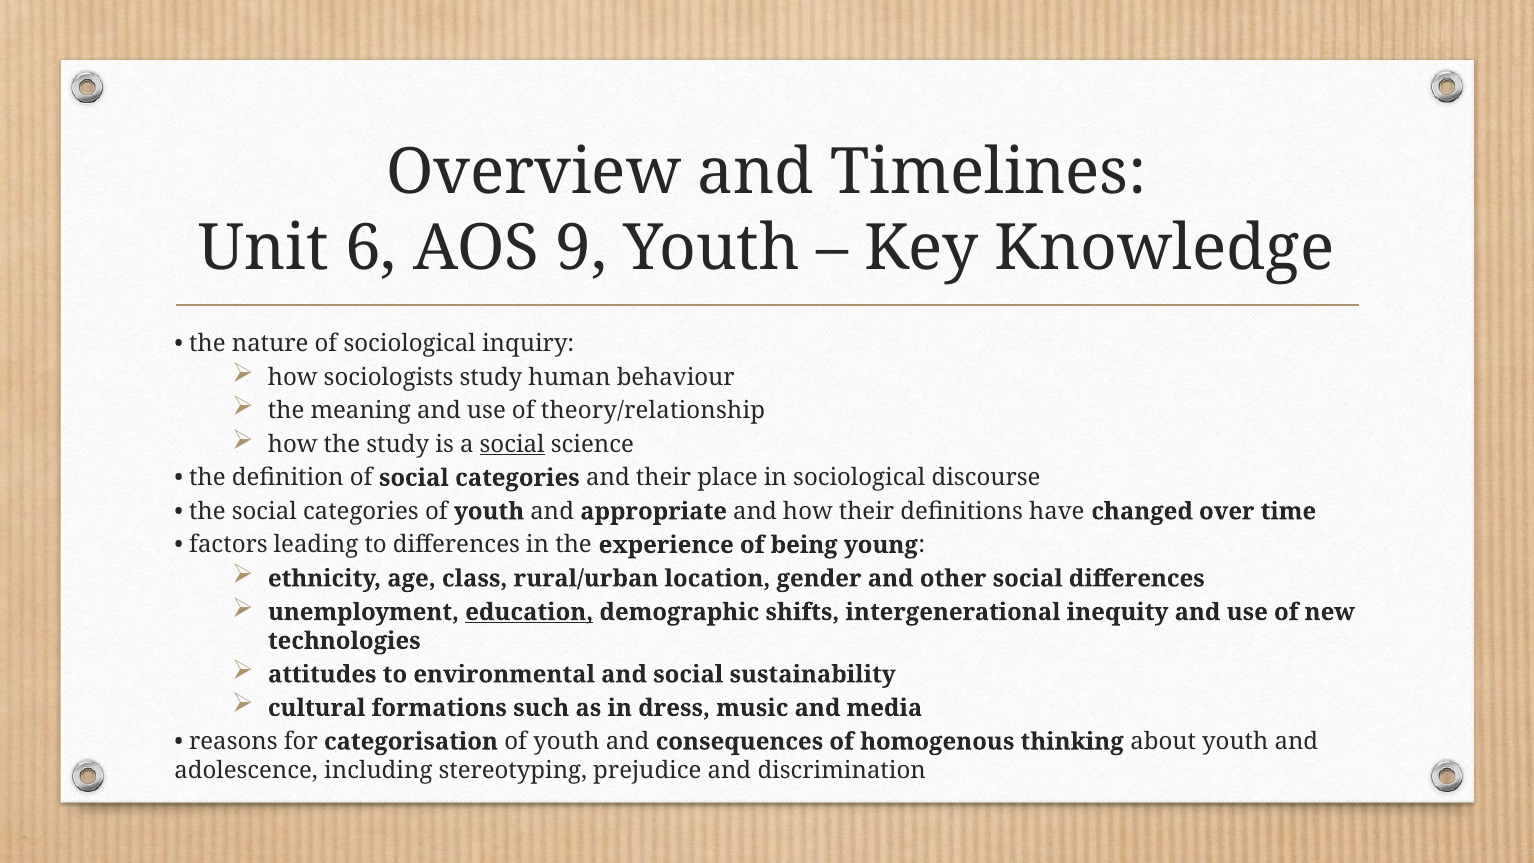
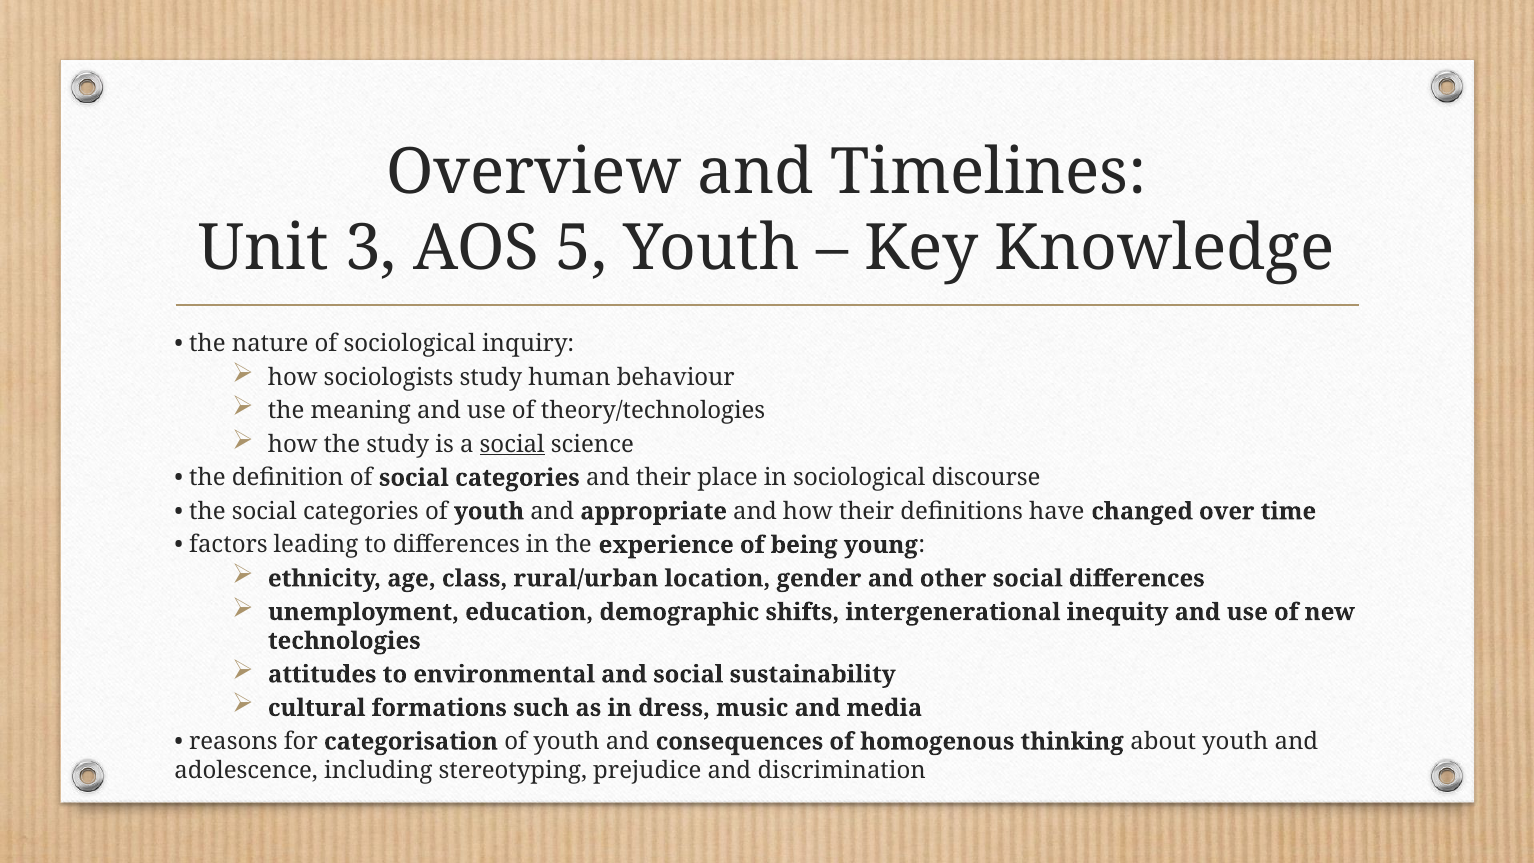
6: 6 -> 3 (371, 249)
9: 9 -> 5 (582, 249)
theory/relationship: theory/relationship -> theory/technologies (653, 411)
education underline: present -> none (529, 612)
